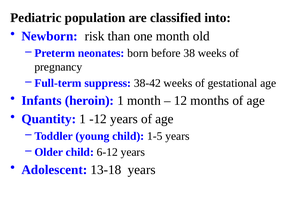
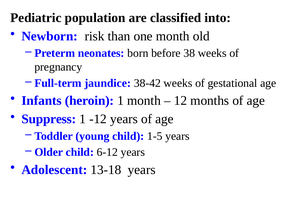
suppress: suppress -> jaundice (108, 83)
Quantity: Quantity -> Suppress (49, 119)
